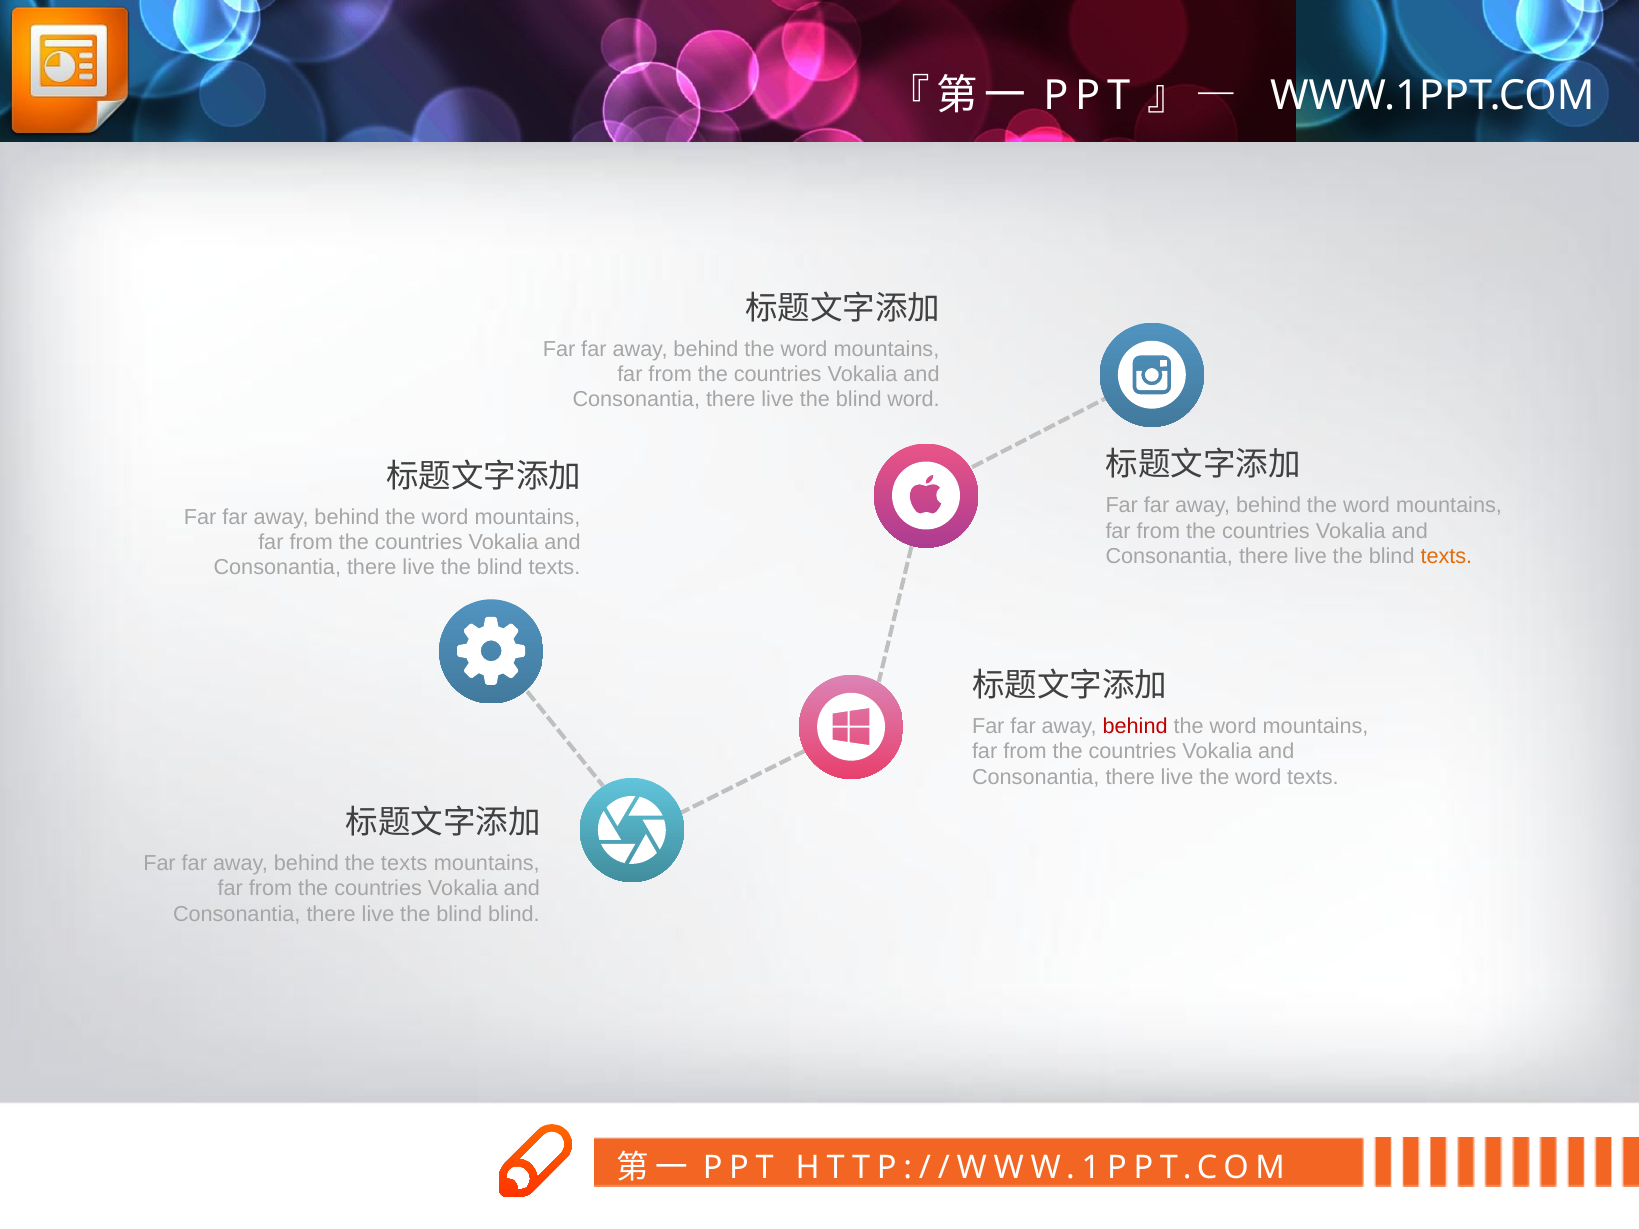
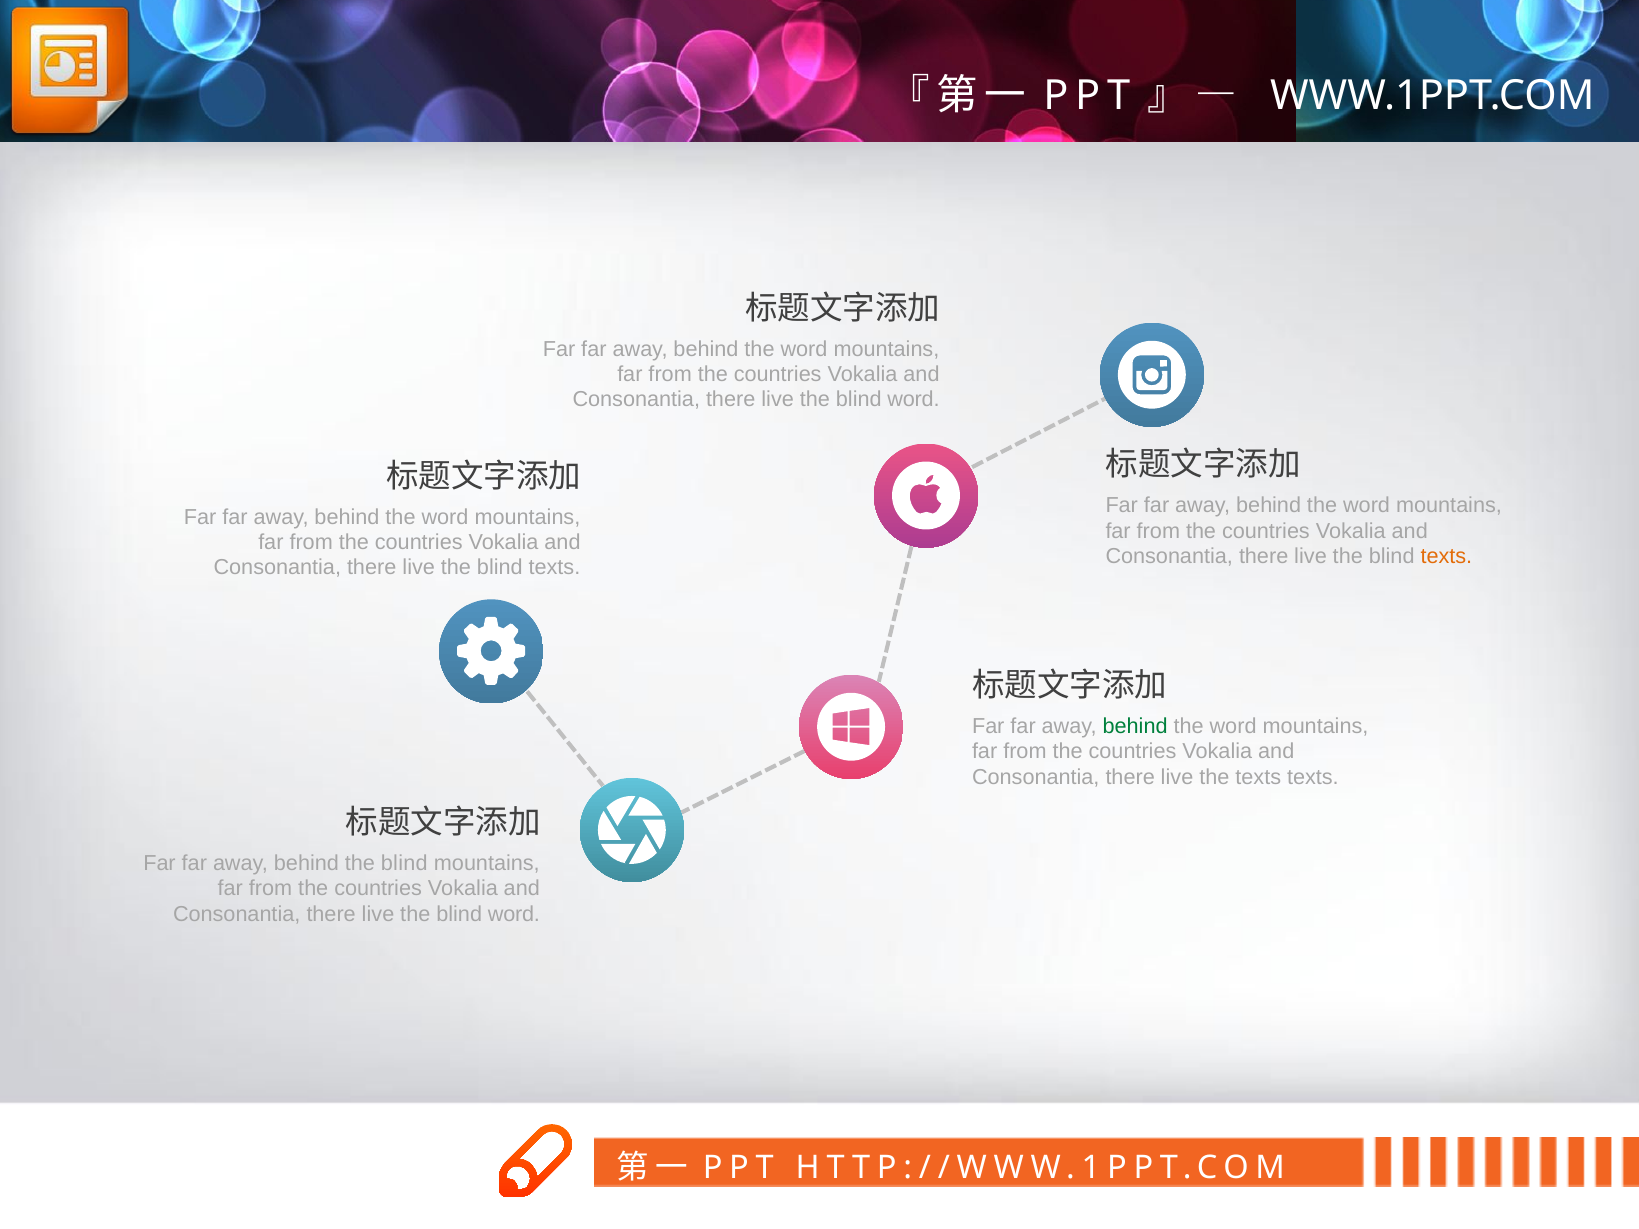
behind colour: red -> green (1135, 726)
live the word: word -> texts (1258, 777)
behind the texts: texts -> blind (404, 864)
blind: blind -> word (514, 914)
